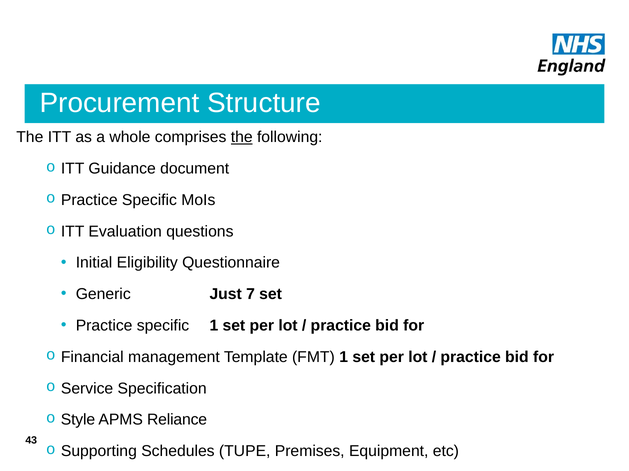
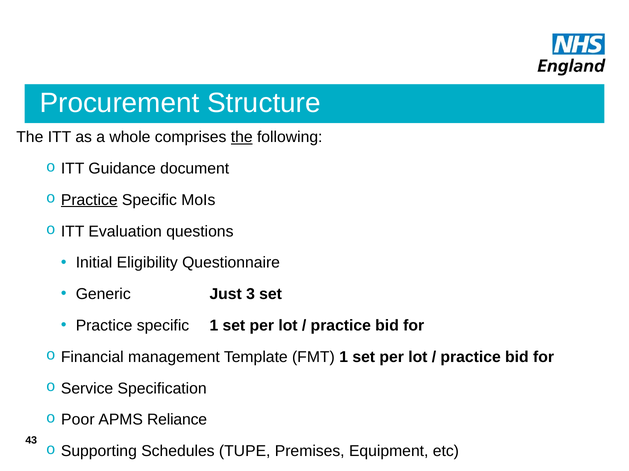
Practice underline: none -> present (89, 200)
7: 7 -> 3 (251, 295)
Style: Style -> Poor (78, 420)
